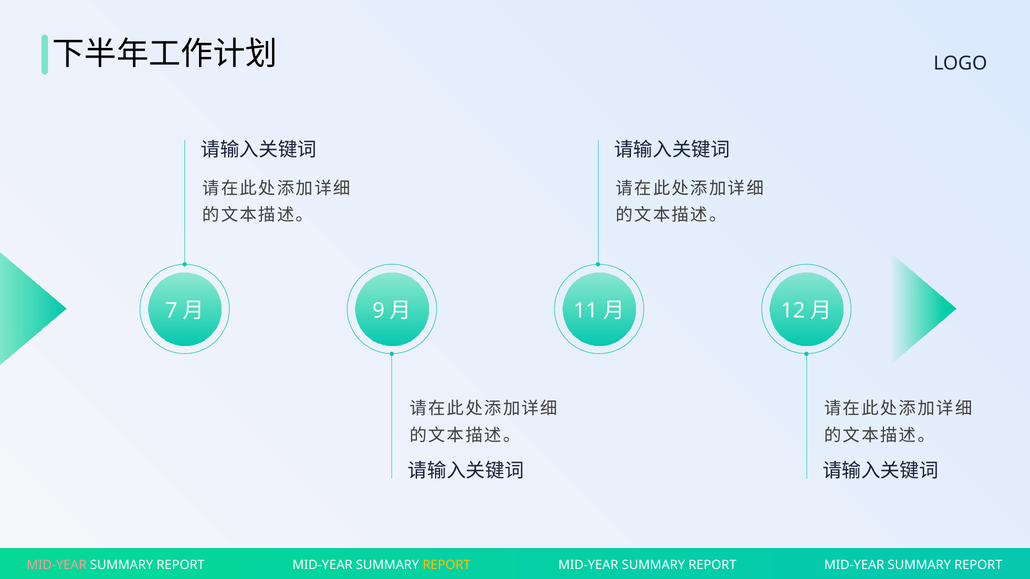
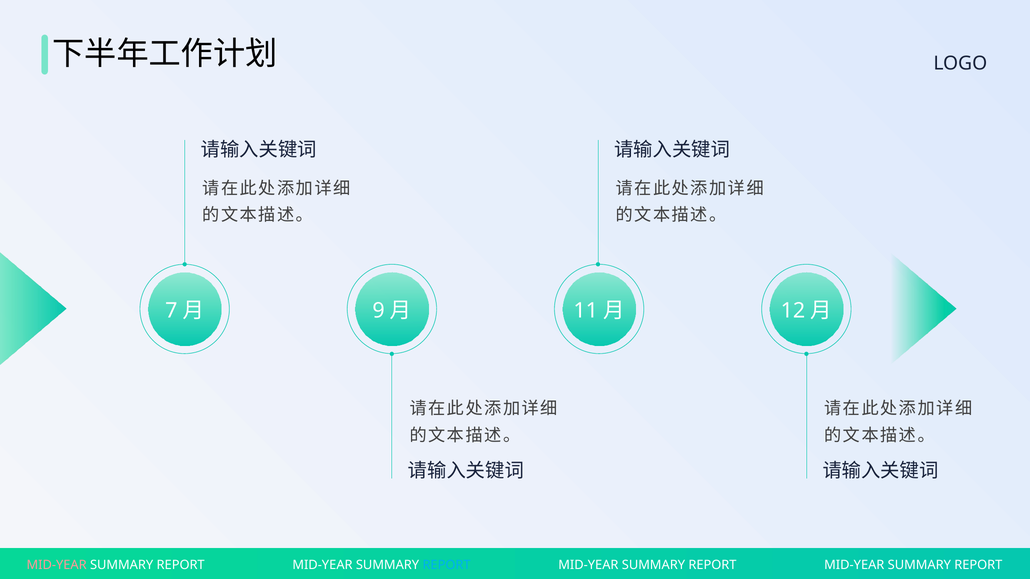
REPORT colour: yellow -> light blue (447, 565)
